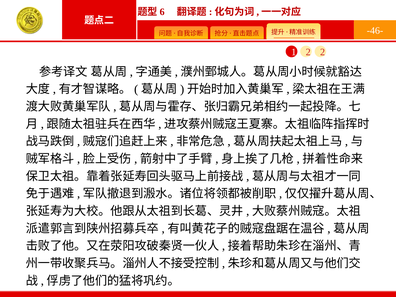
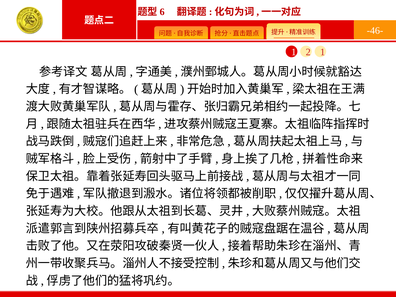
2 2: 2 -> 1 (323, 52)
